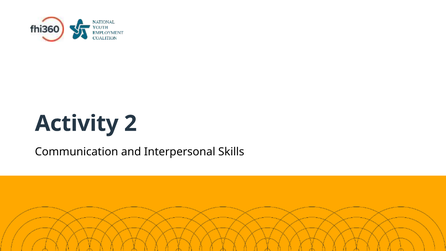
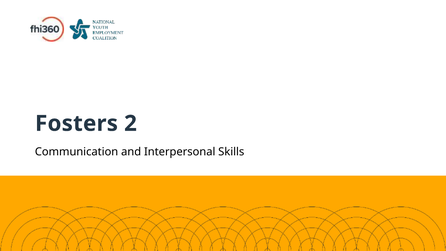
Activity: Activity -> Fosters (76, 123)
